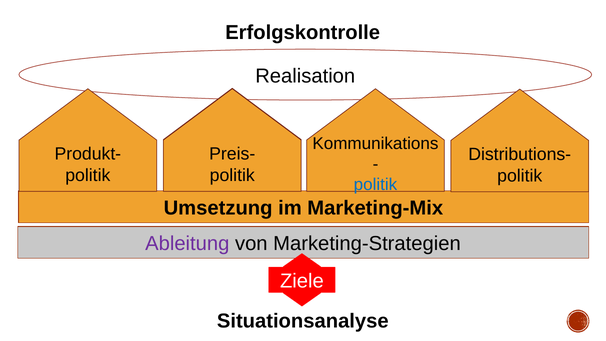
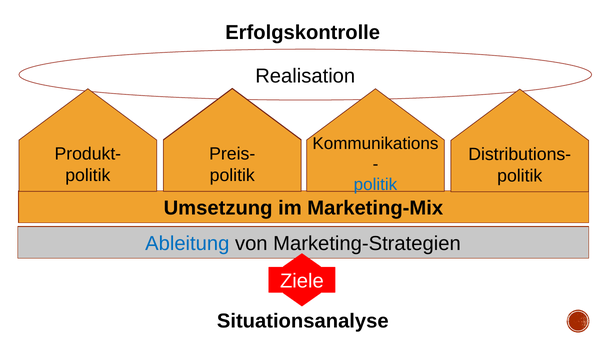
Ableitung colour: purple -> blue (187, 244)
